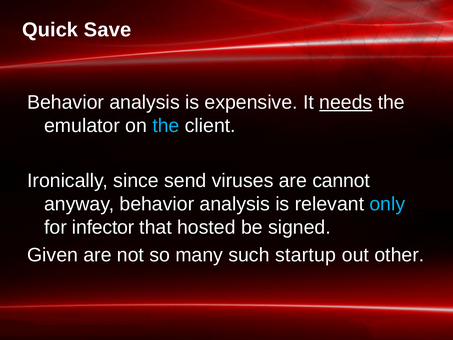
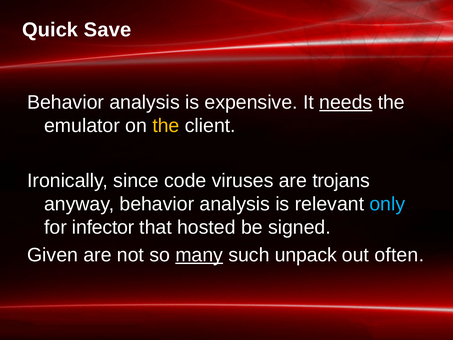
the colour: light blue -> yellow (166, 126)
send: send -> code (185, 180)
cannot: cannot -> trojans (341, 180)
many underline: none -> present (199, 255)
startup: startup -> unpack (306, 255)
other: other -> often (399, 255)
